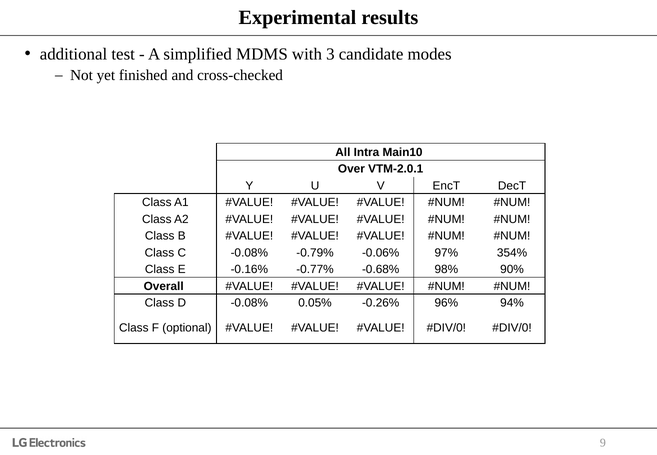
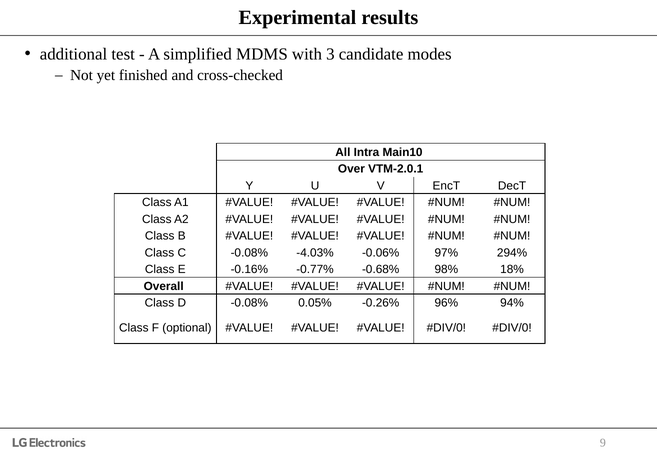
-0.79%: -0.79% -> -4.03% (315, 253)
354%: 354% -> 294% (512, 253)
90%: 90% -> 18% (512, 269)
